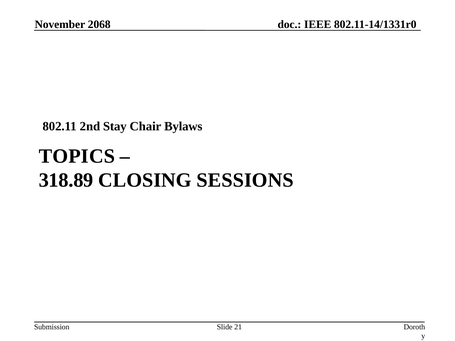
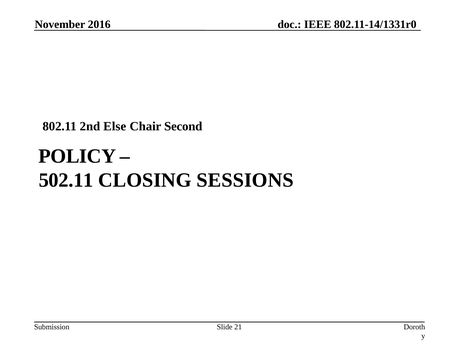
2068: 2068 -> 2016 (99, 24)
Stay: Stay -> Else (115, 126)
Bylaws: Bylaws -> Second (183, 126)
TOPICS: TOPICS -> POLICY (77, 156)
318.89: 318.89 -> 502.11 (66, 180)
